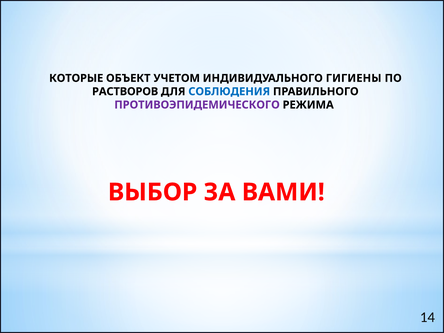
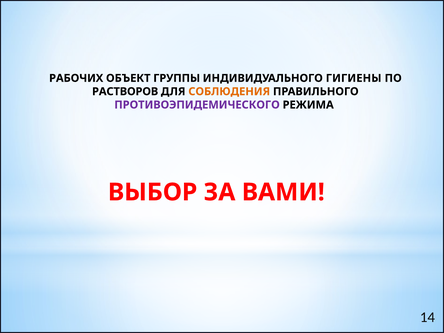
КОТОРЫЕ: КОТОРЫЕ -> РАБОЧИХ (76, 78)
УЧЕТОМ: УЧЕТОМ -> ГРУППЫ (177, 78)
СОБЛЮДЕНИЯ colour: blue -> orange (229, 92)
